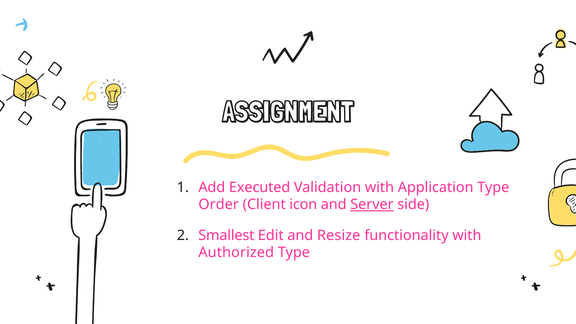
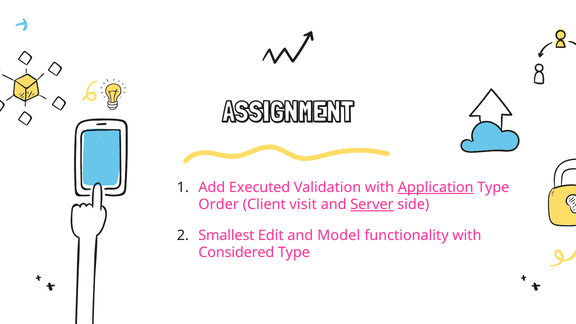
Application underline: none -> present (436, 187)
icon: icon -> visit (303, 205)
Resize: Resize -> Model (339, 235)
Authorized: Authorized -> Considered (236, 253)
